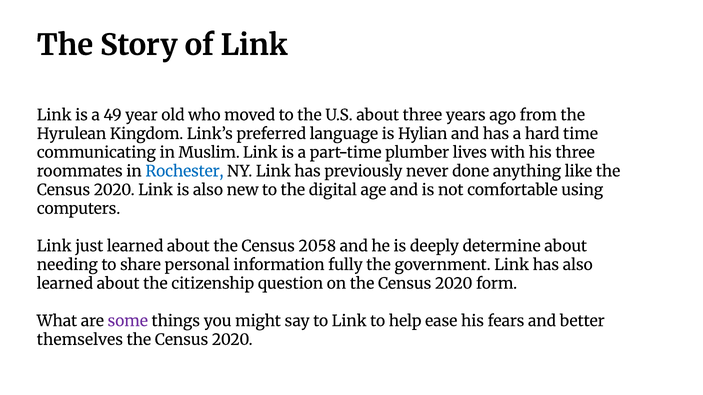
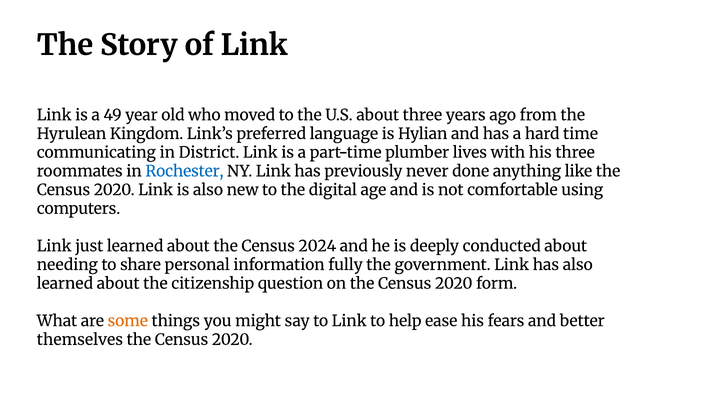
Muslim: Muslim -> District (209, 153)
2058: 2058 -> 2024 (317, 246)
determine: determine -> conducted (502, 246)
some colour: purple -> orange (128, 321)
